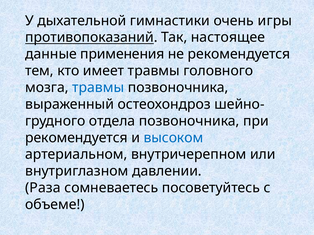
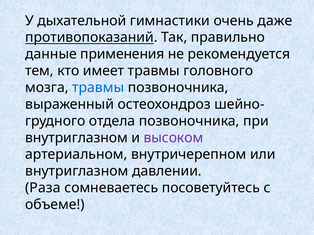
игры: игры -> даже (275, 21)
настоящее: настоящее -> правильно (228, 37)
рекомендуется: рекомендуется -> внутриглазном (76, 138)
высоком colour: blue -> purple (173, 138)
